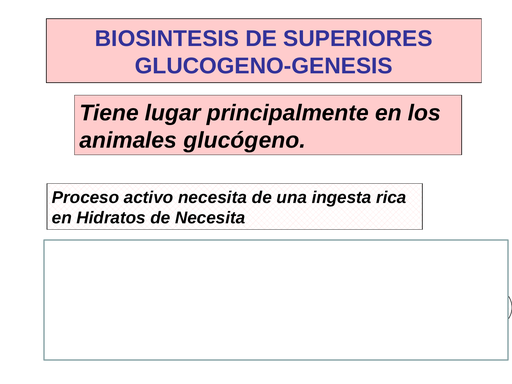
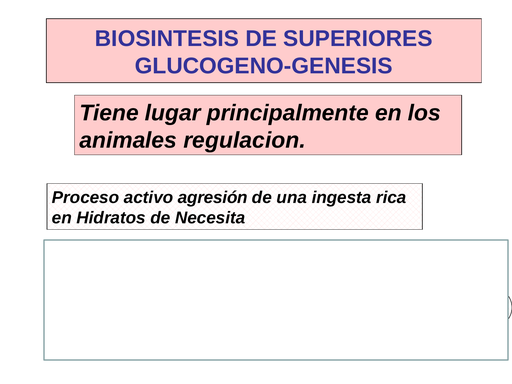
glucógeno: glucógeno -> regulacion (245, 140)
activo necesita: necesita -> agresión (213, 197)
